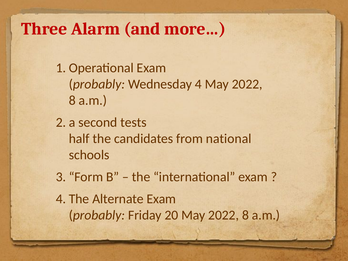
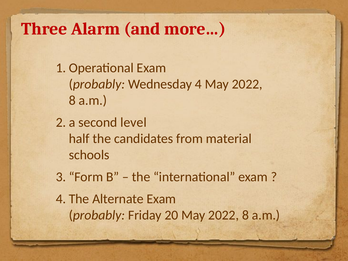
tests: tests -> level (133, 122)
national: national -> material (229, 139)
